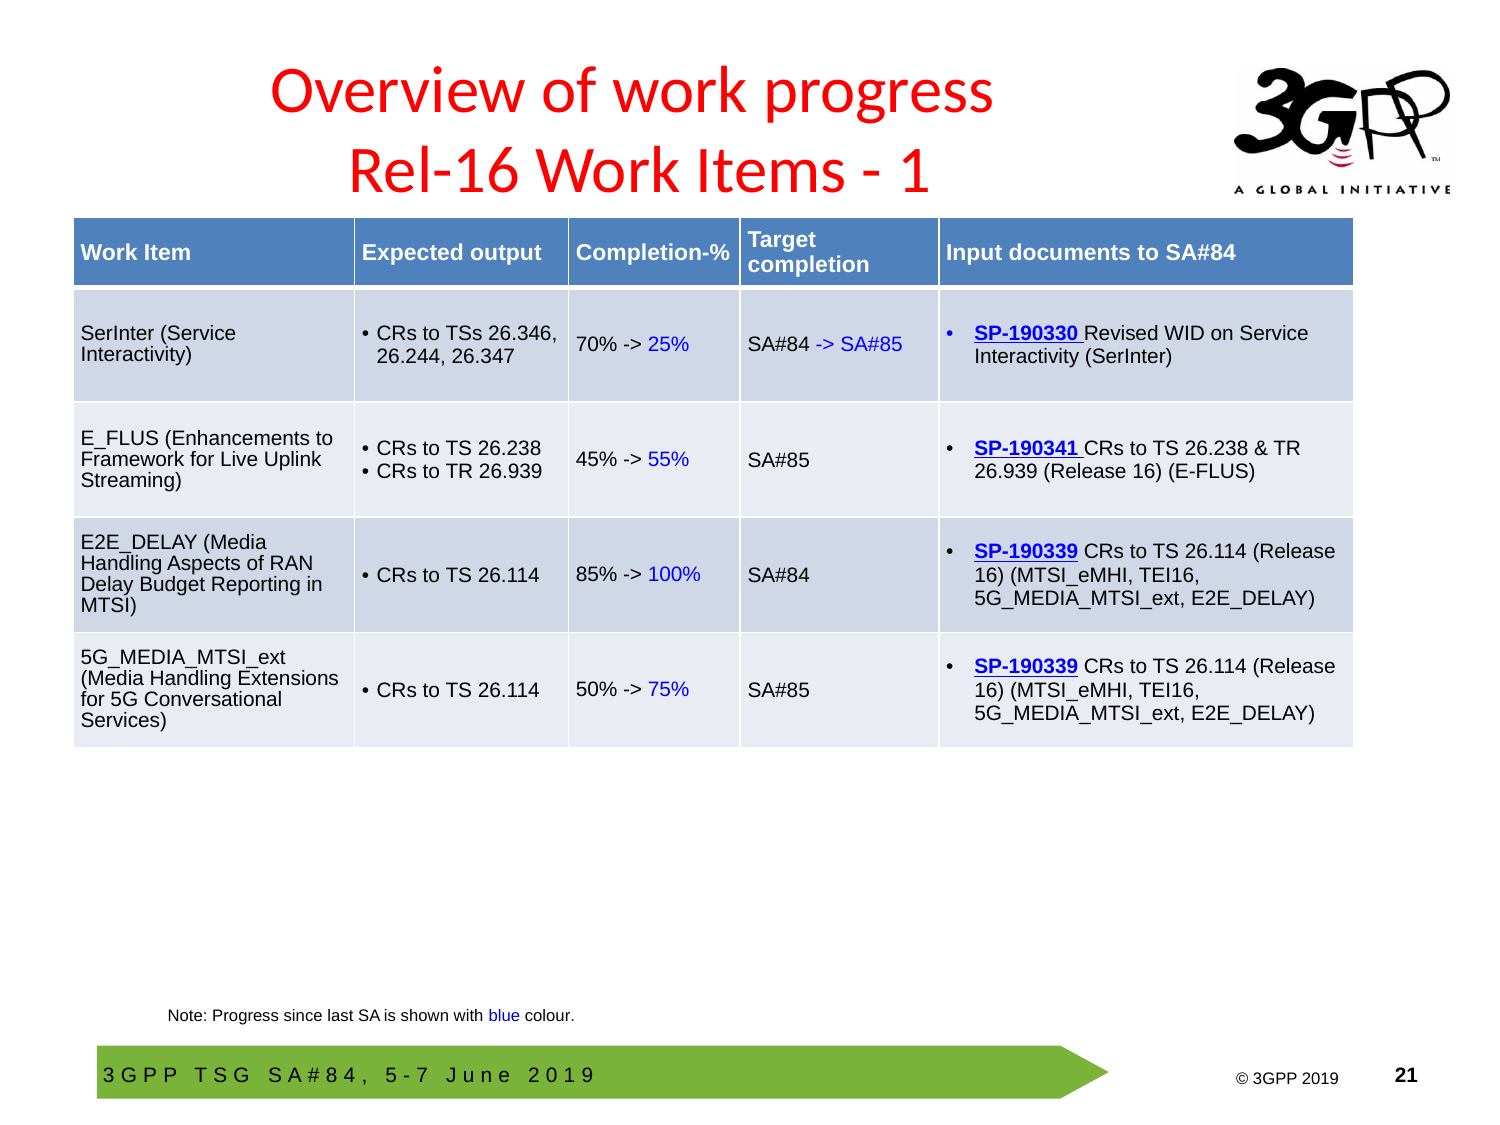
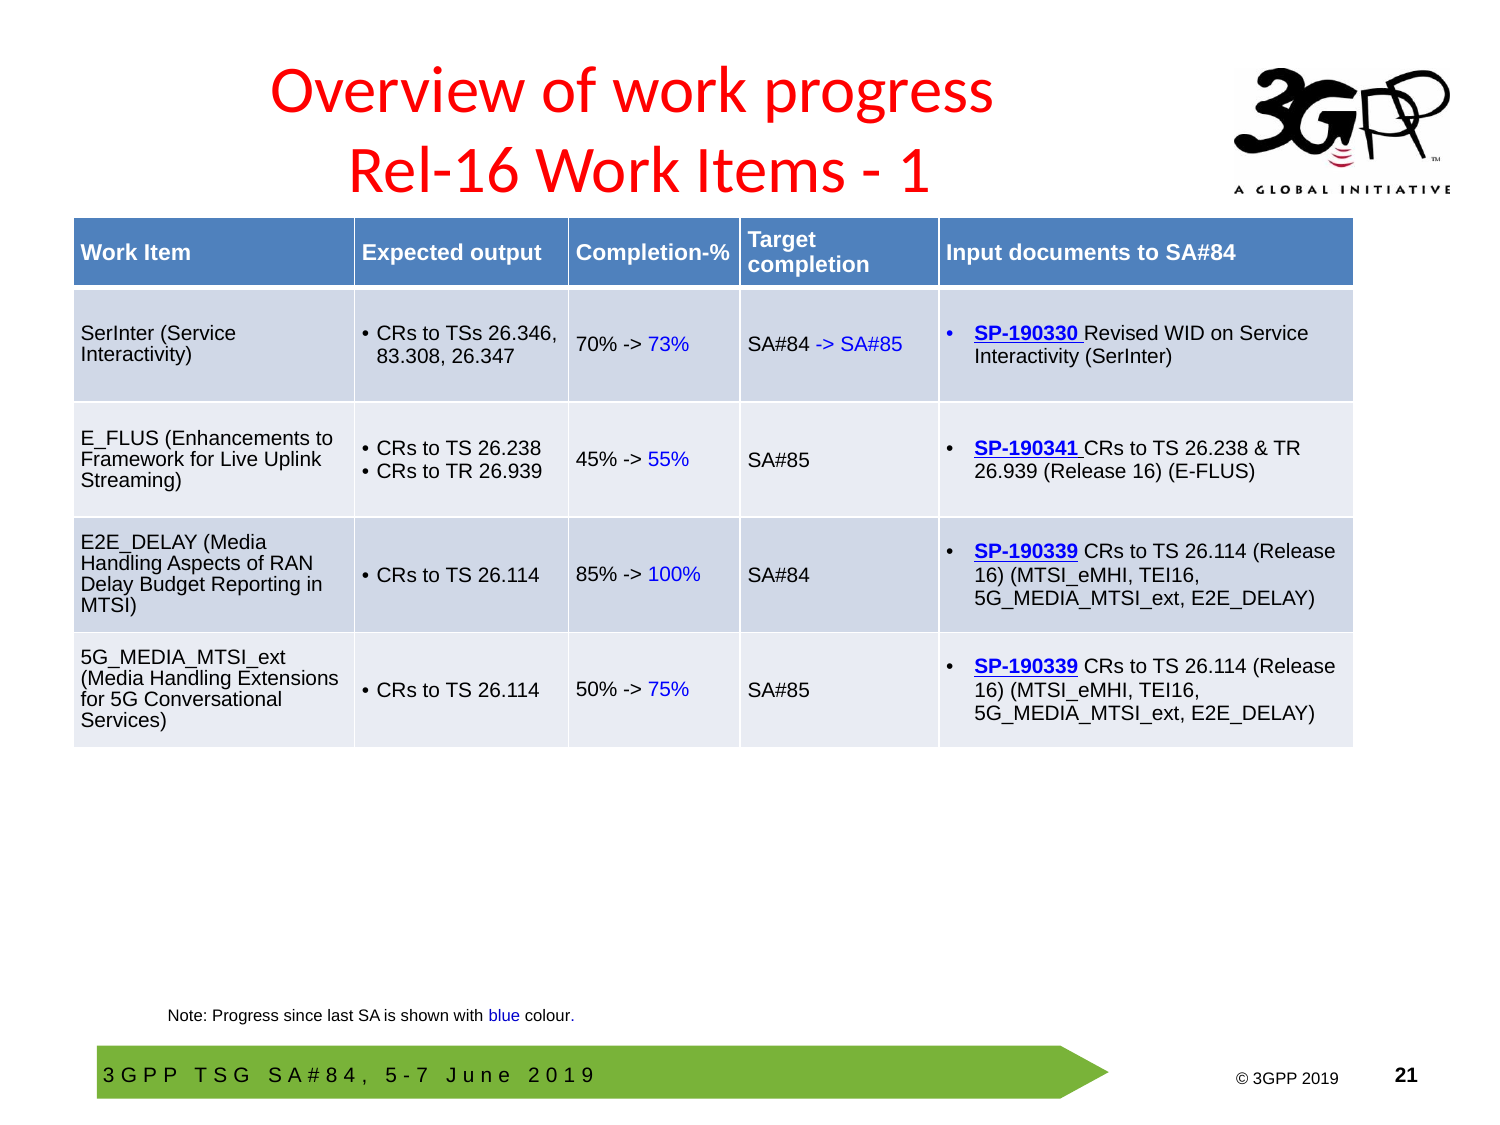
25%: 25% -> 73% (669, 344)
26.244: 26.244 -> 83.308 (411, 357)
